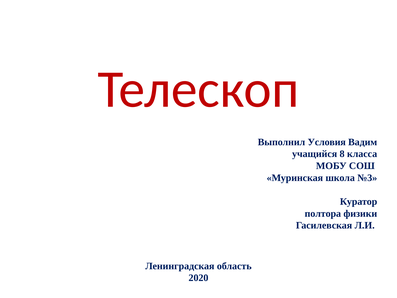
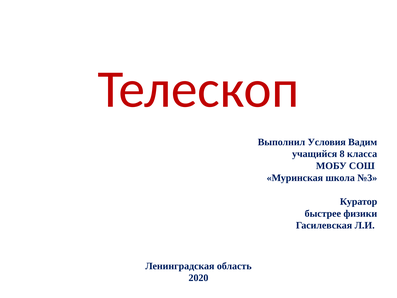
полтора: полтора -> быстрее (323, 213)
